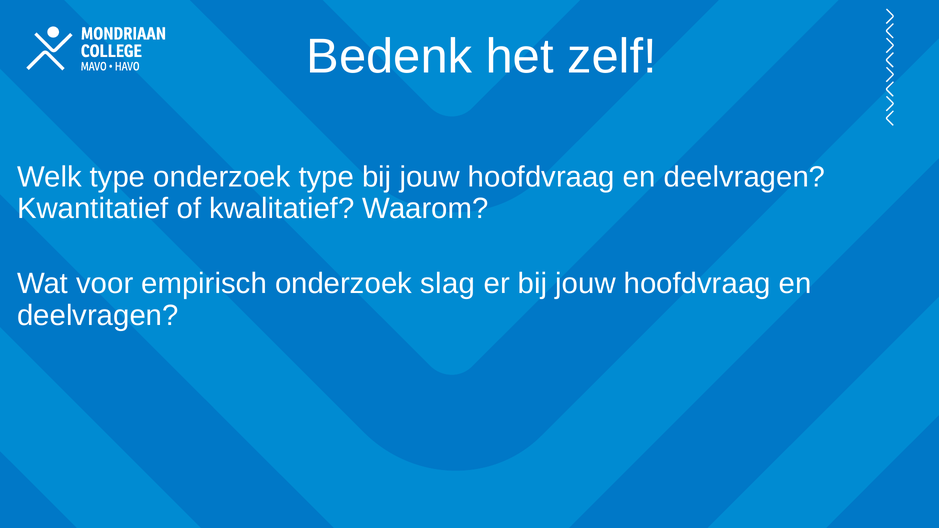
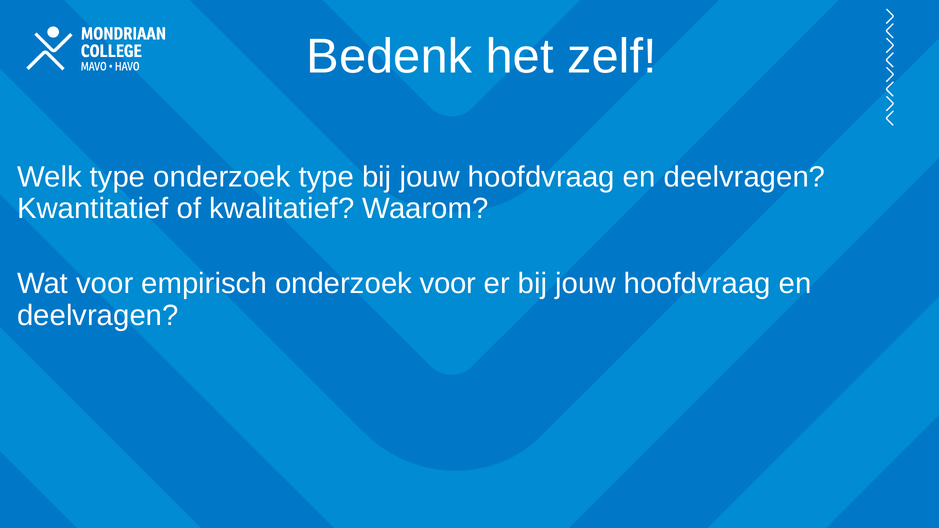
onderzoek slag: slag -> voor (448, 284)
